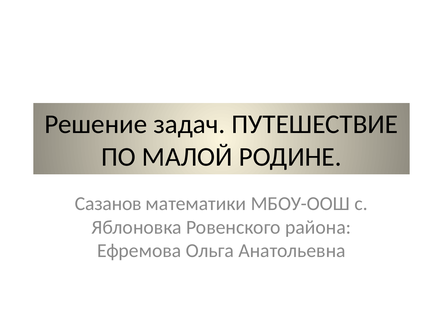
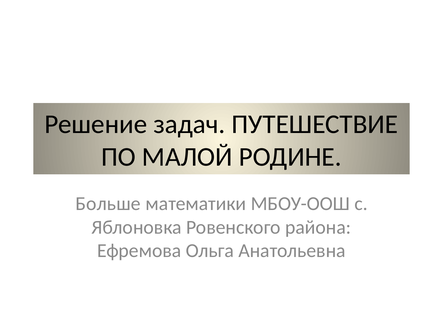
Сазанов: Сазанов -> Больше (108, 204)
